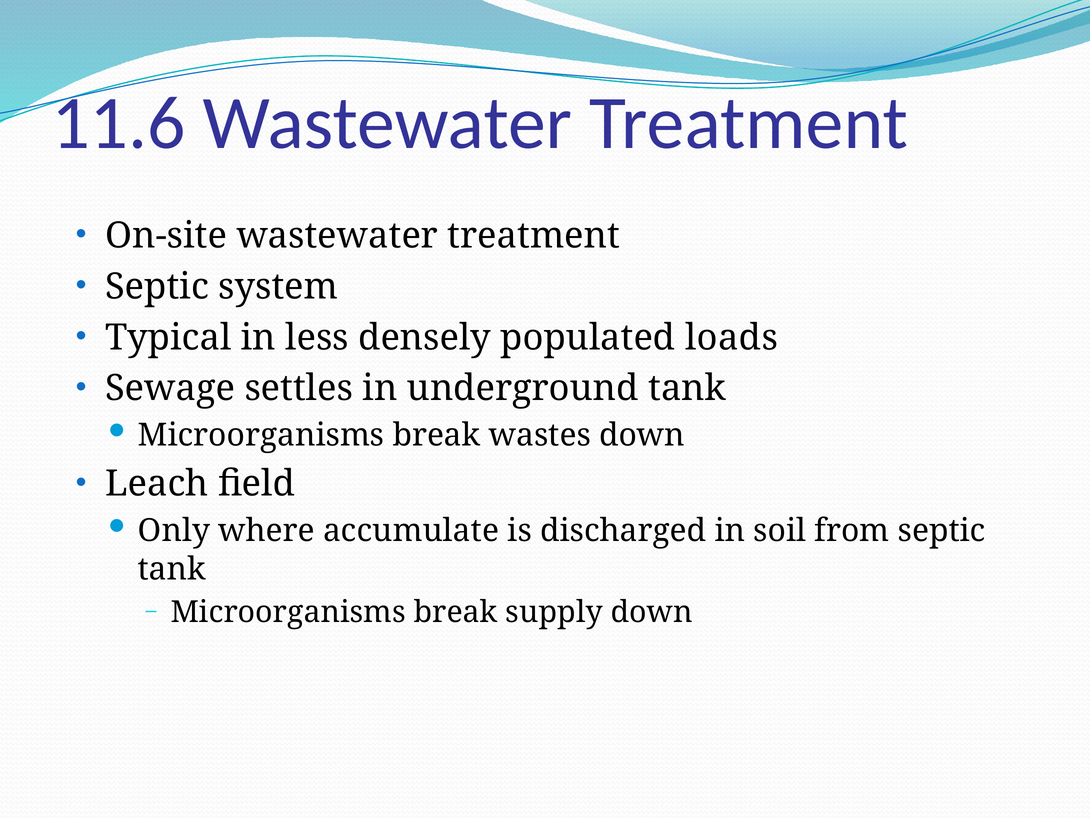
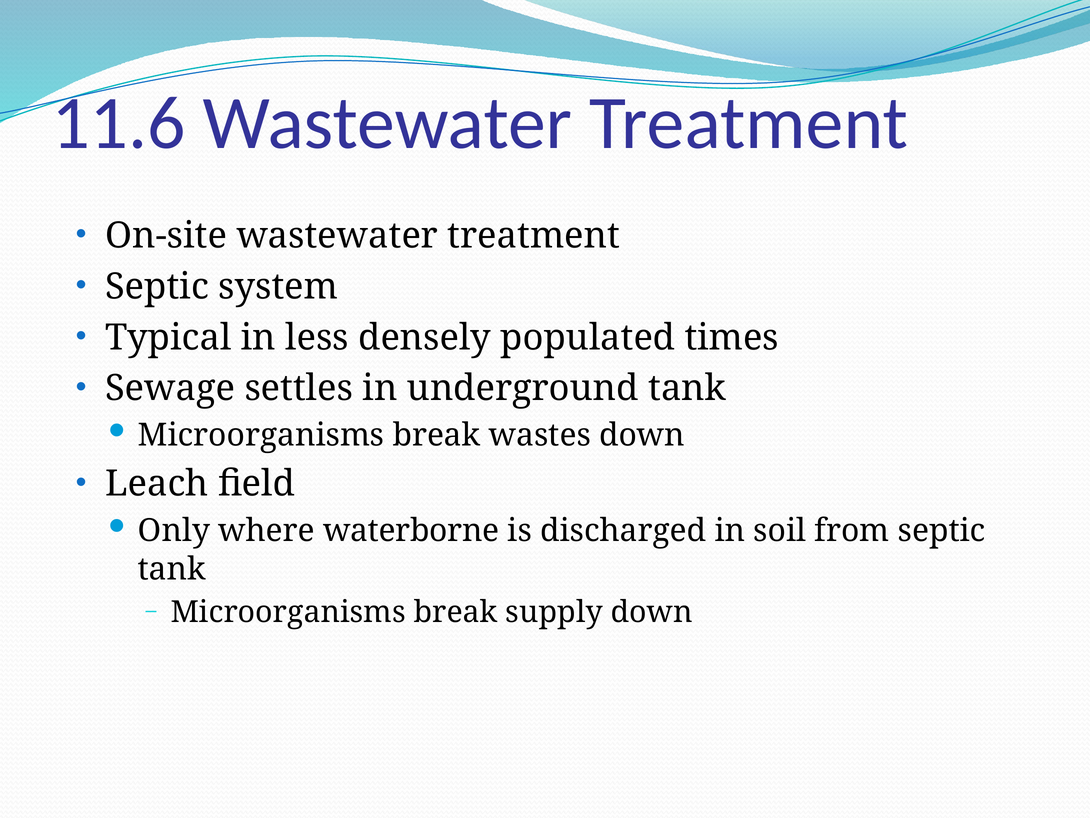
loads: loads -> times (732, 337)
accumulate: accumulate -> waterborne (411, 531)
